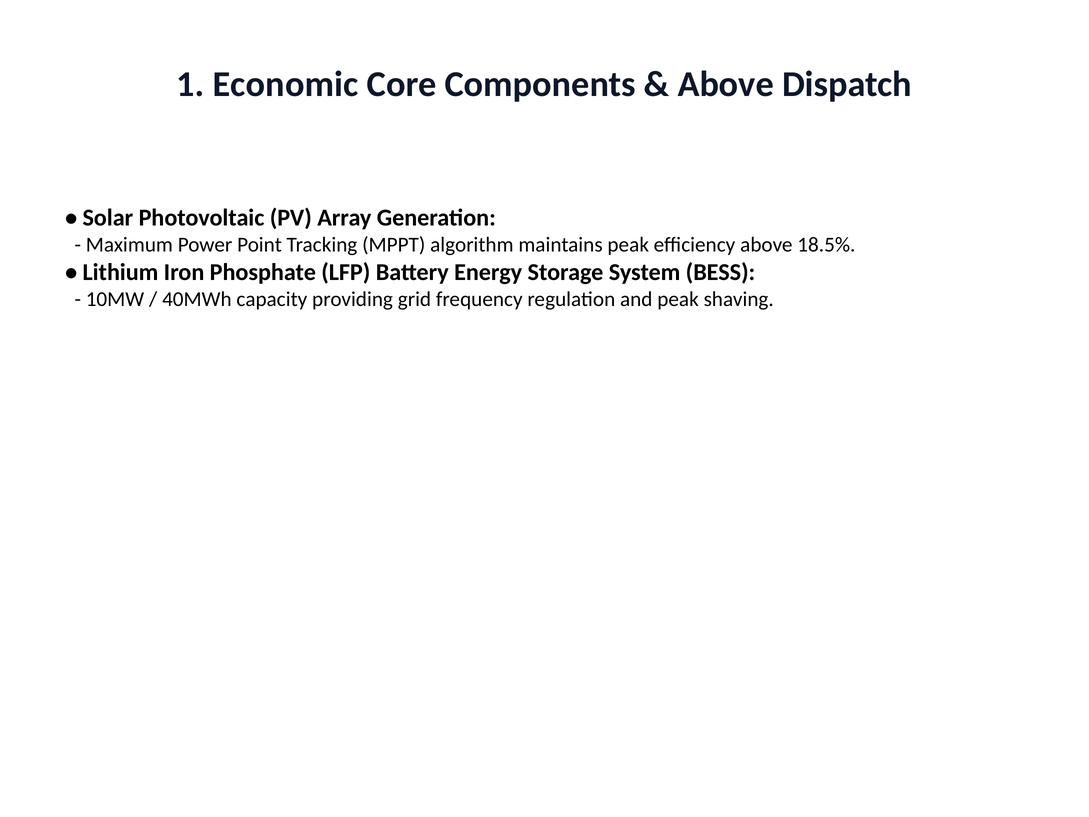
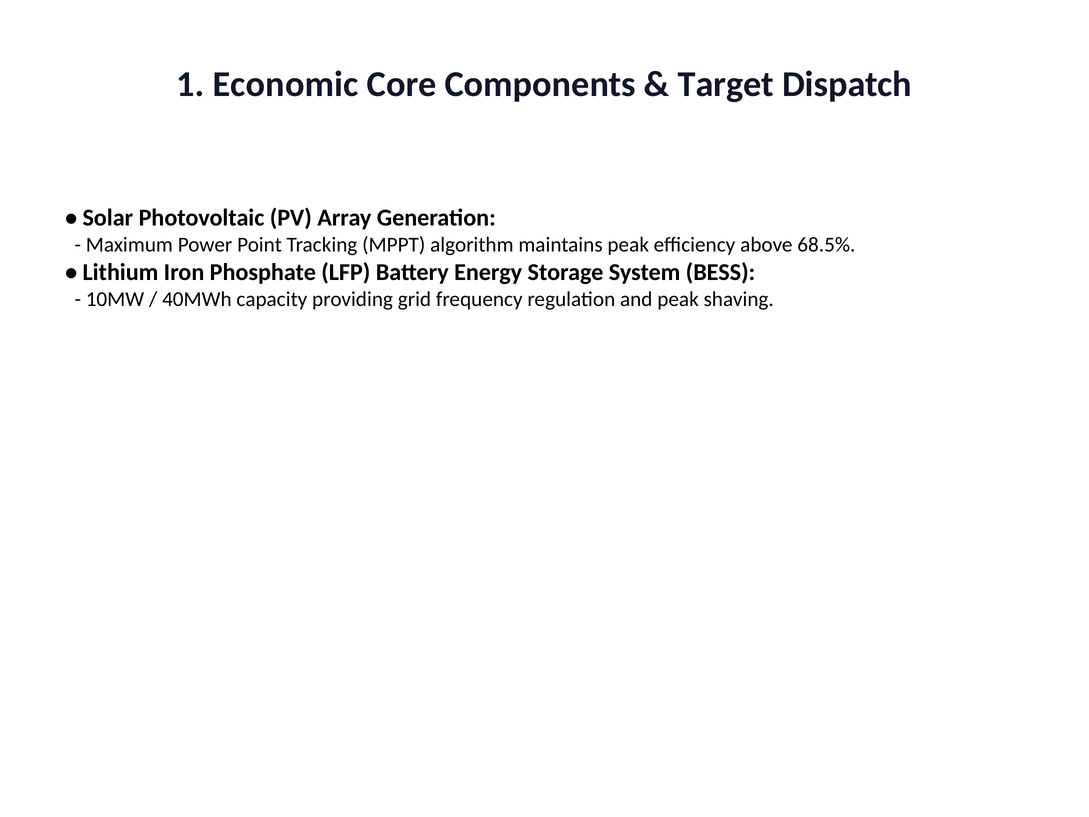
Above: Above -> Target (726, 84)
18.5%: 18.5% -> 68.5% (826, 245)
